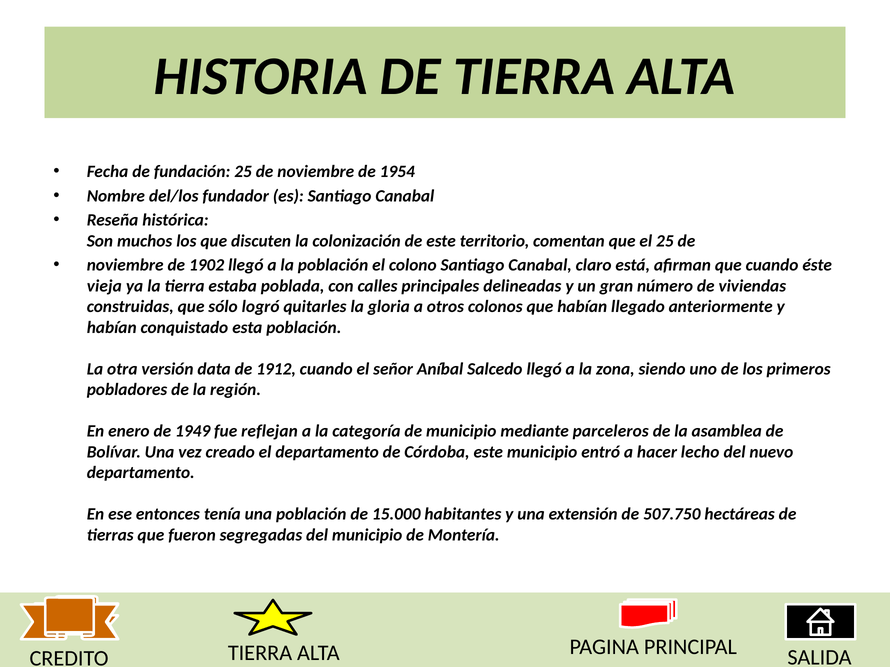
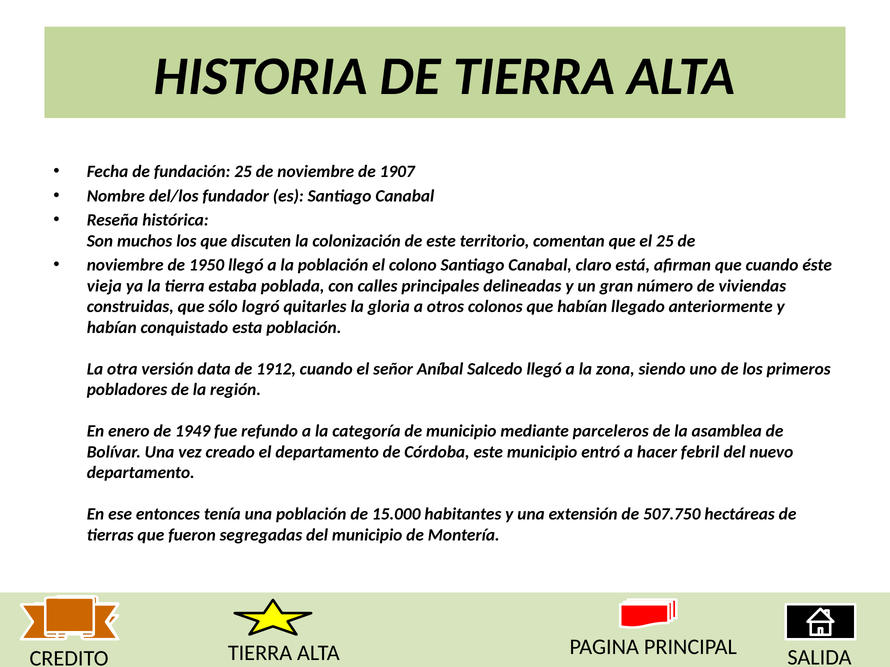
1954: 1954 -> 1907 (397, 172)
1902: 1902 -> 1950 (207, 265)
reflejan: reflejan -> refundo (270, 432)
lecho: lecho -> febril (700, 452)
